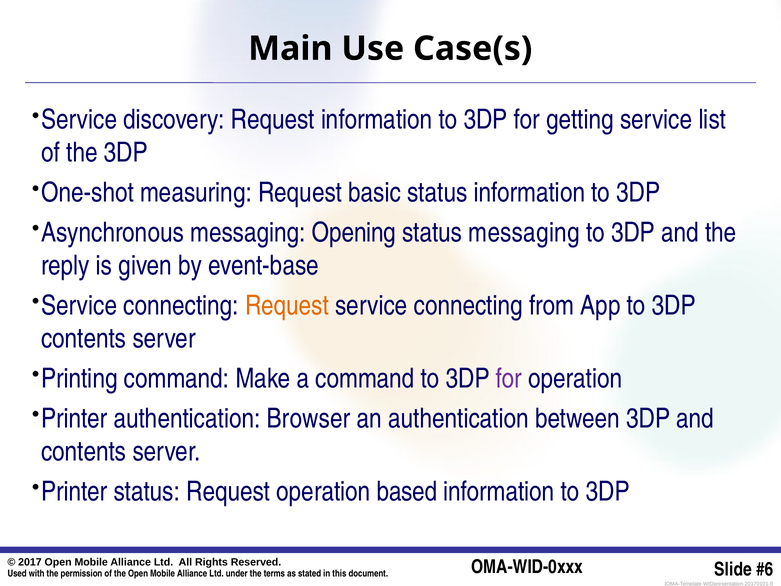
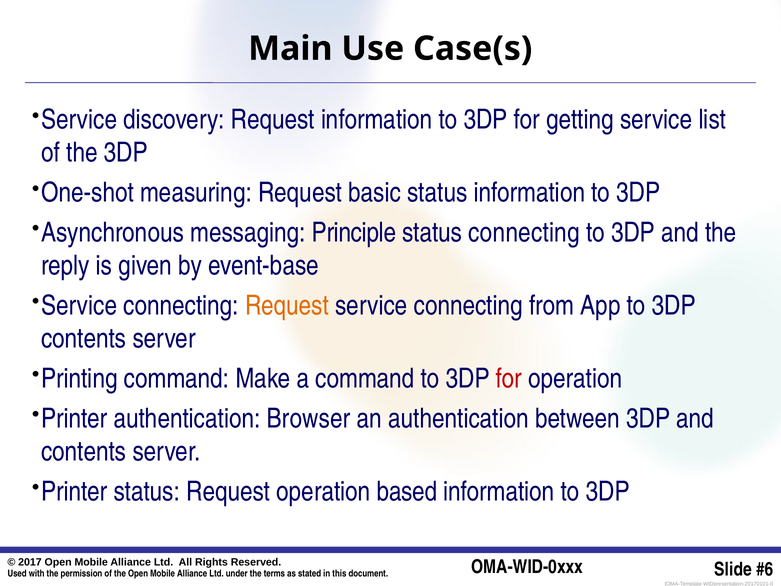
Opening: Opening -> Principle (354, 233)
status messaging: messaging -> connecting (524, 233)
for colour: purple -> red (509, 378)
